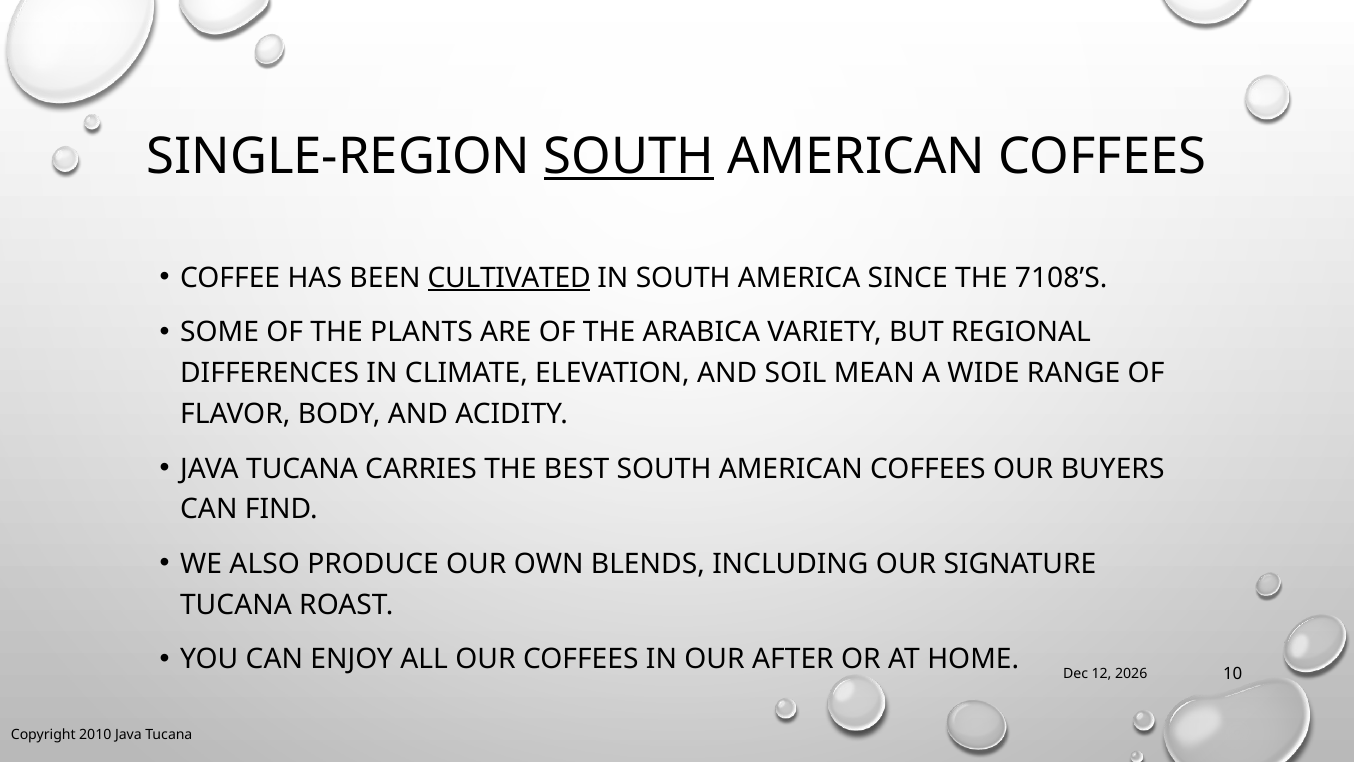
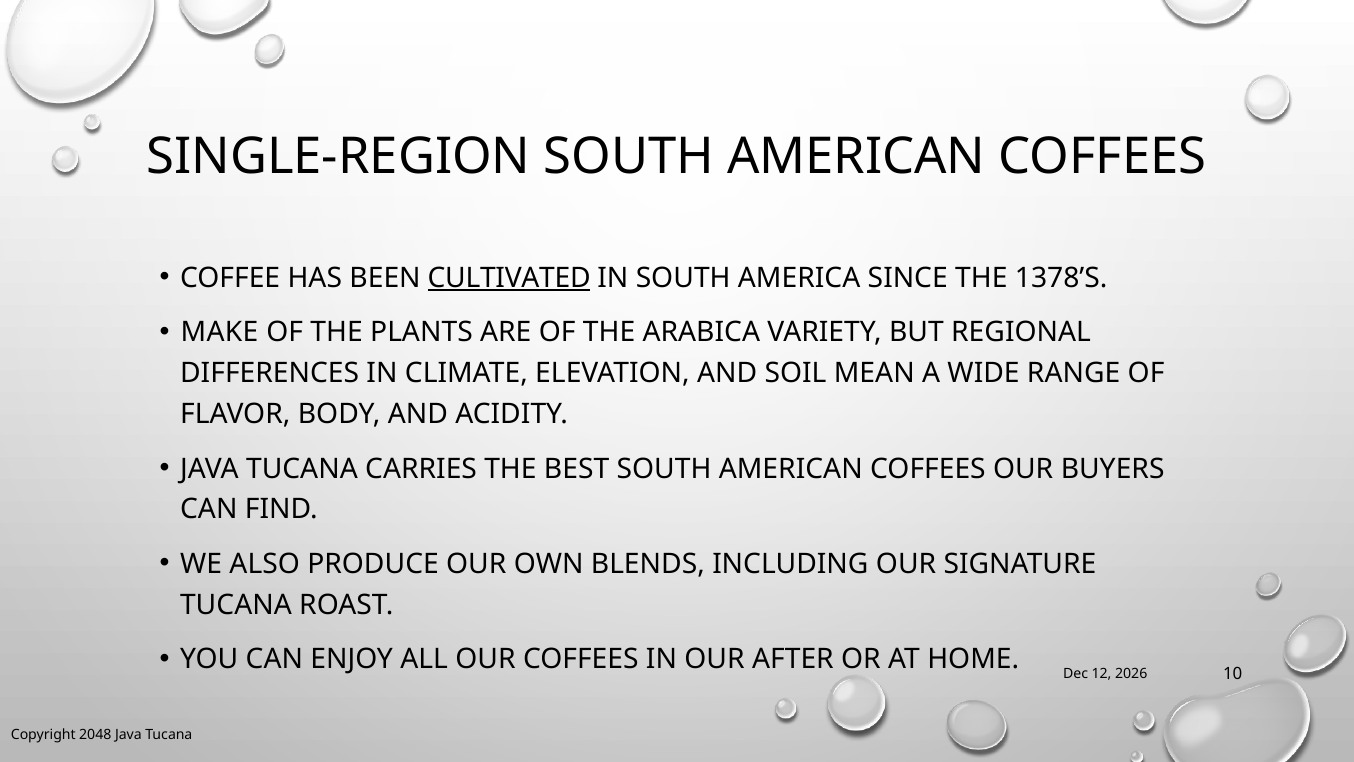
SOUTH underline: present -> none (629, 157)
7108’S: 7108’S -> 1378’S (1061, 278)
SOME: SOME -> MAKE (219, 333)
2010: 2010 -> 2048 (95, 735)
